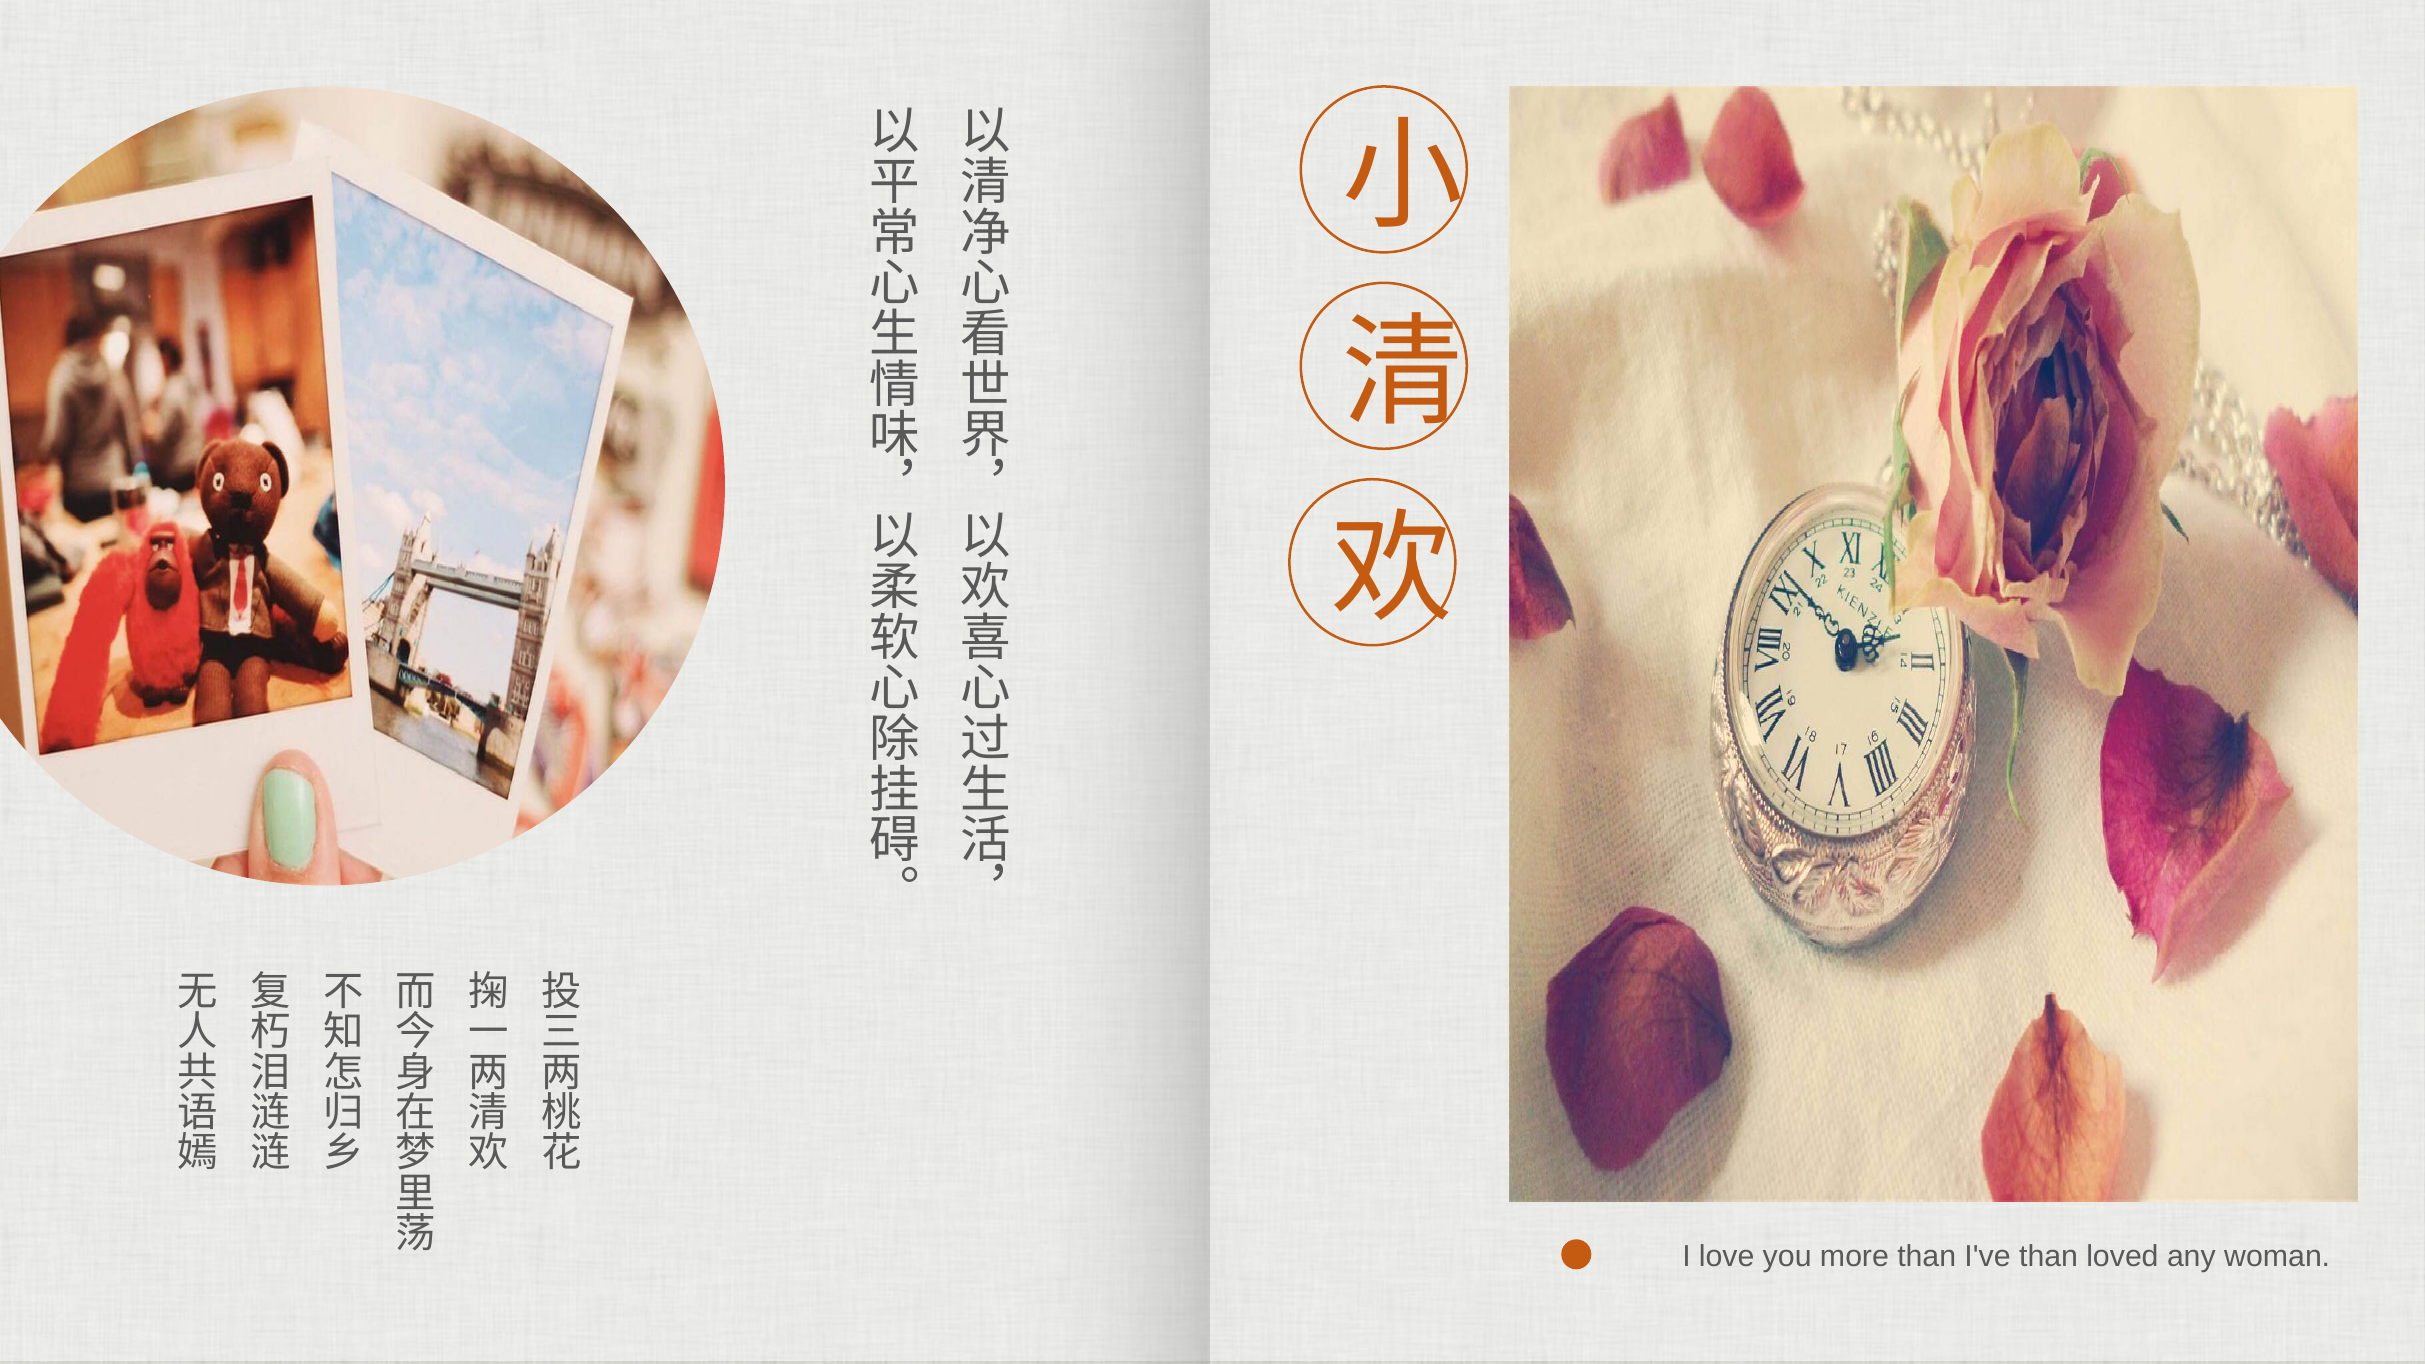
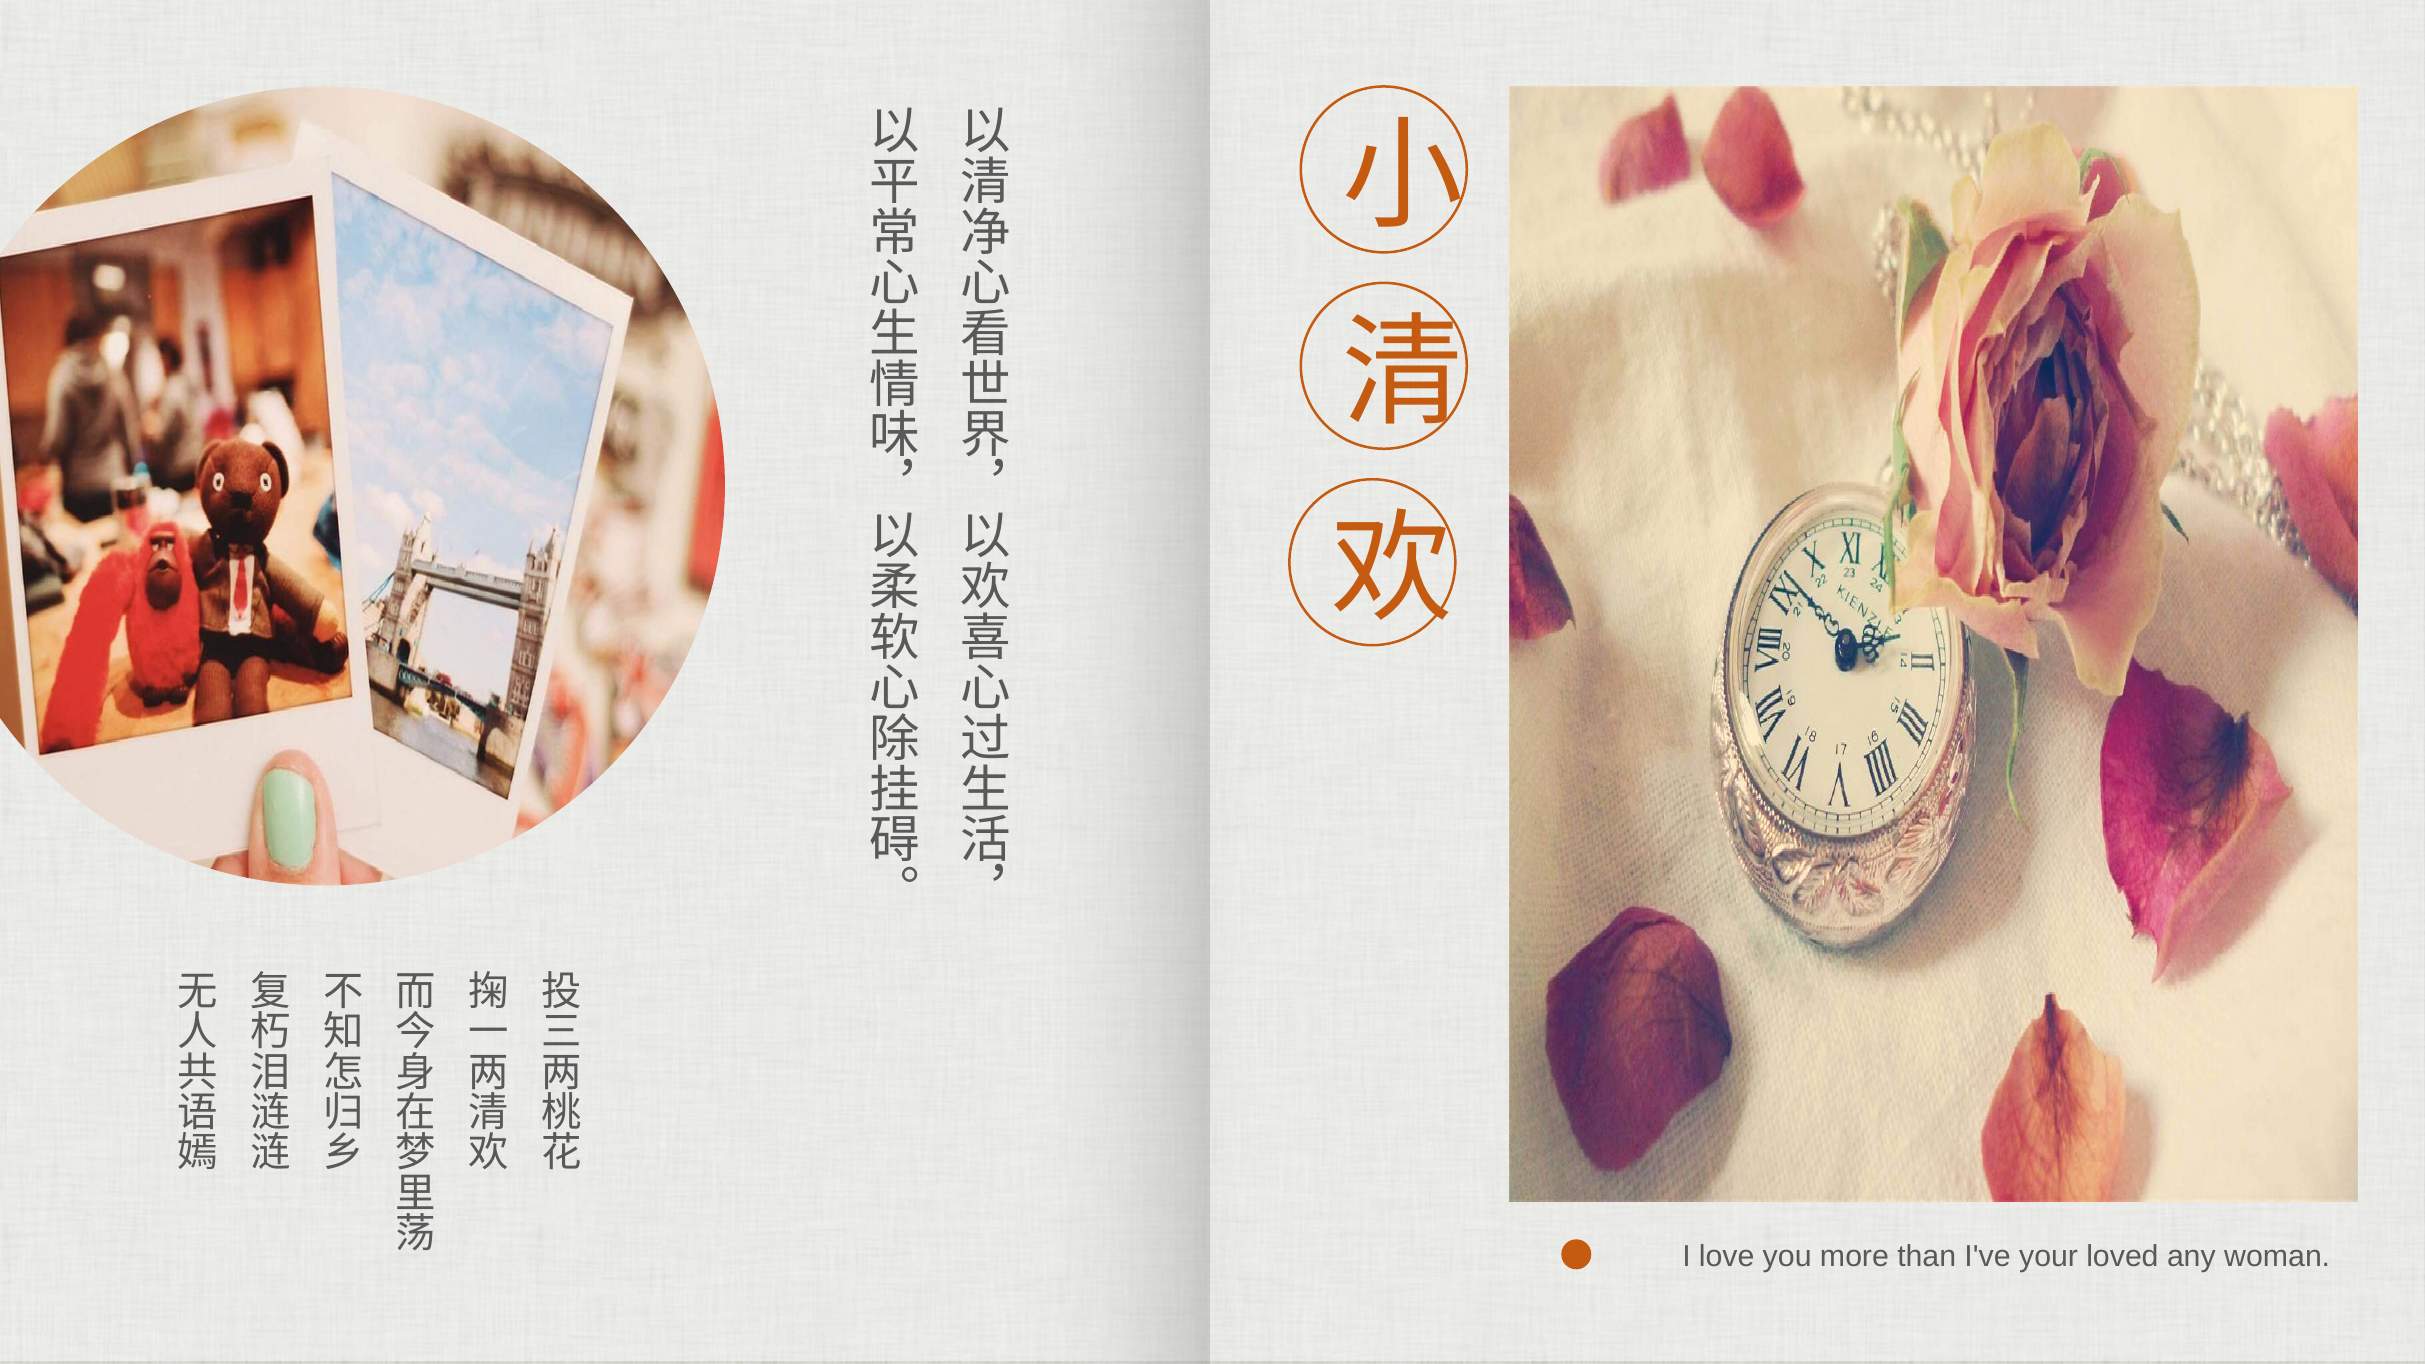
I've than: than -> your (2049, 1256)
